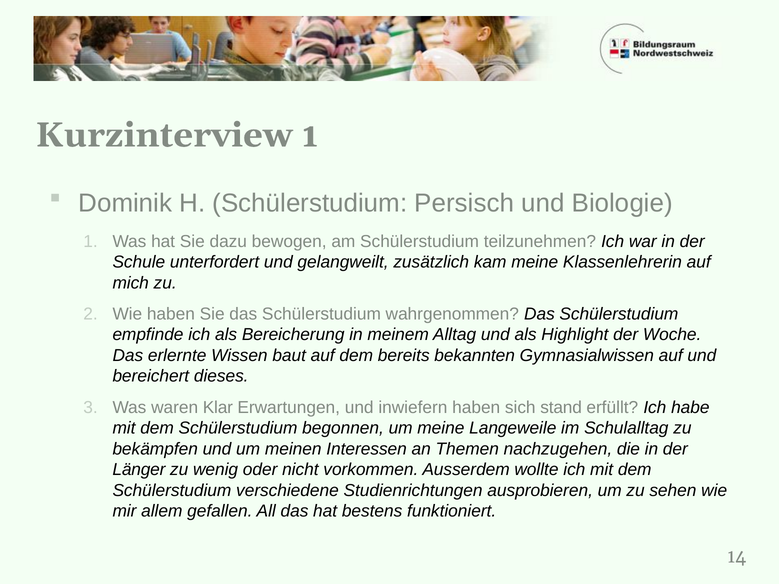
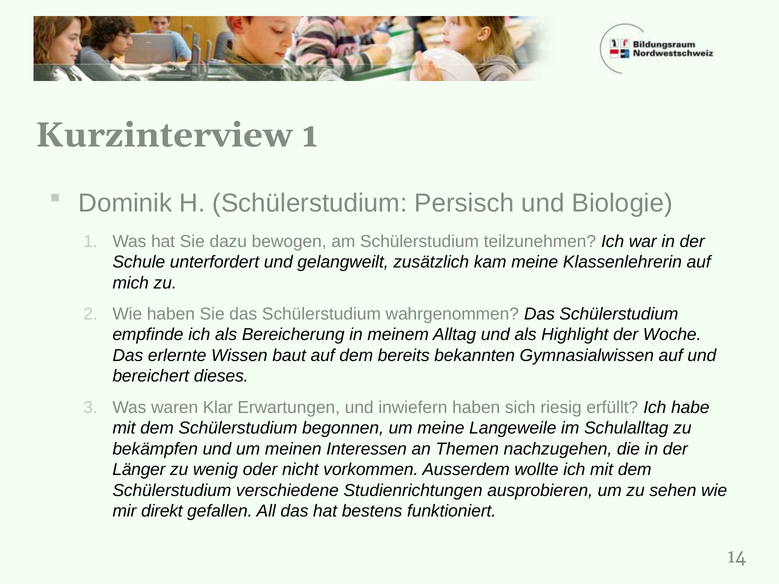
stand: stand -> riesig (561, 407)
allem: allem -> direkt (162, 511)
